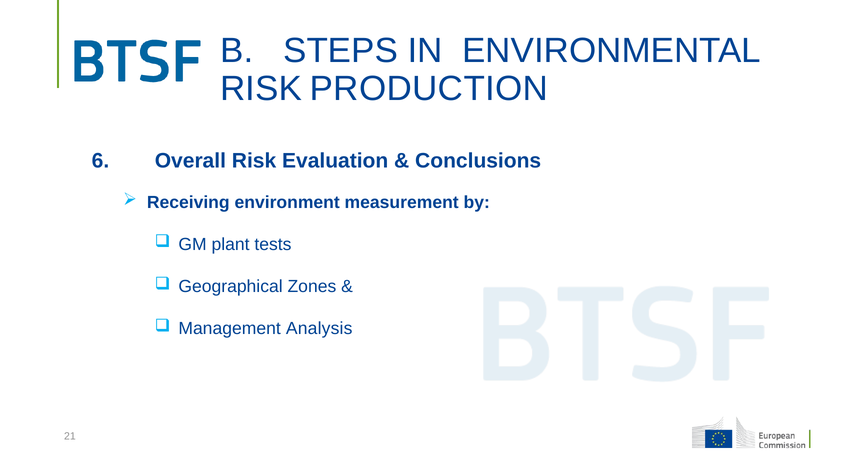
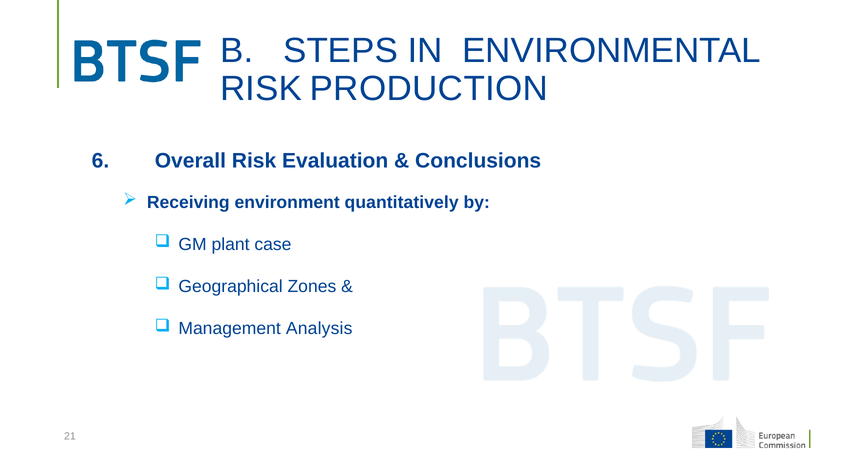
measurement: measurement -> quantitatively (402, 203)
tests: tests -> case (273, 245)
